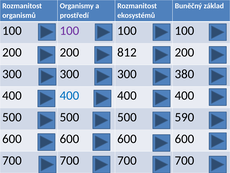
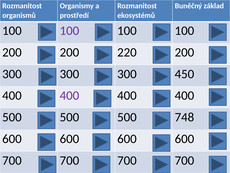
812: 812 -> 220 (127, 52)
380: 380 -> 450 (184, 74)
400 colour: blue -> purple (69, 95)
590: 590 -> 748 (184, 117)
